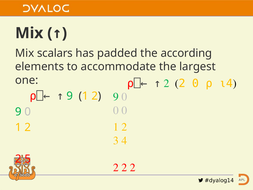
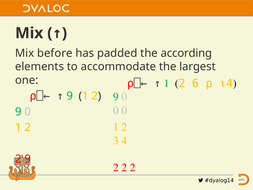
scalars: scalars -> before (55, 53)
2: 2 -> 1 (167, 83)
2 0: 0 -> 6 (196, 83)
5: 5 -> 9 (28, 159)
